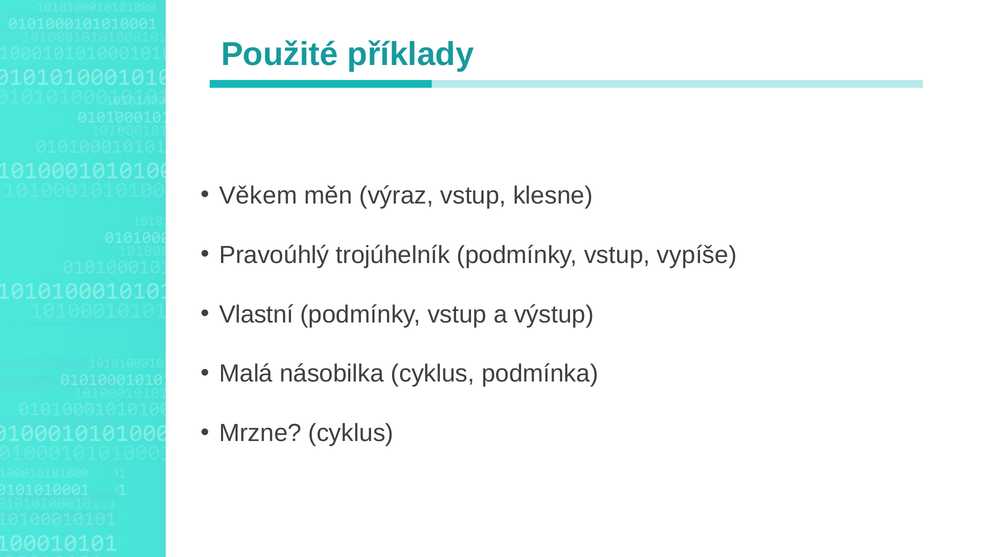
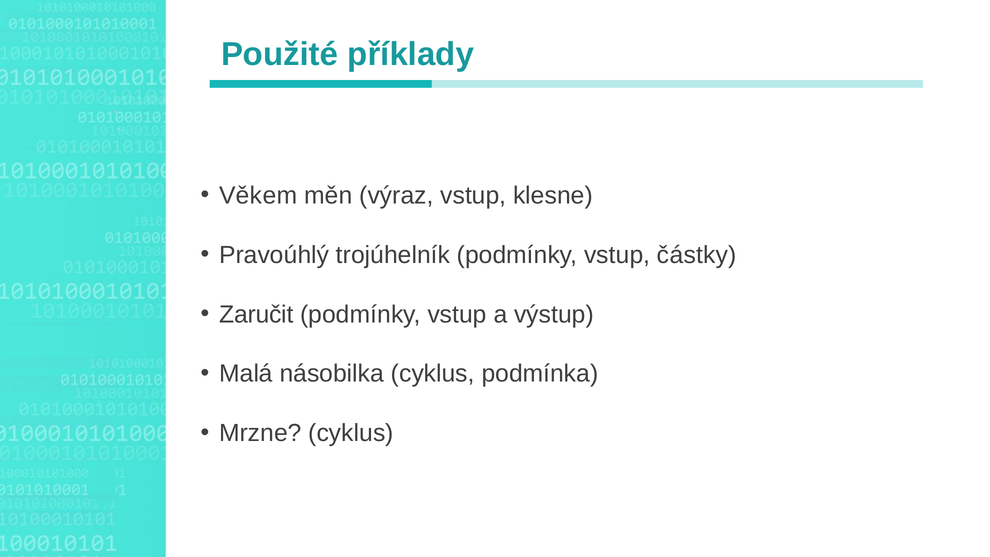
vypíše: vypíše -> částky (697, 255)
Vlastní: Vlastní -> Zaručit (256, 314)
